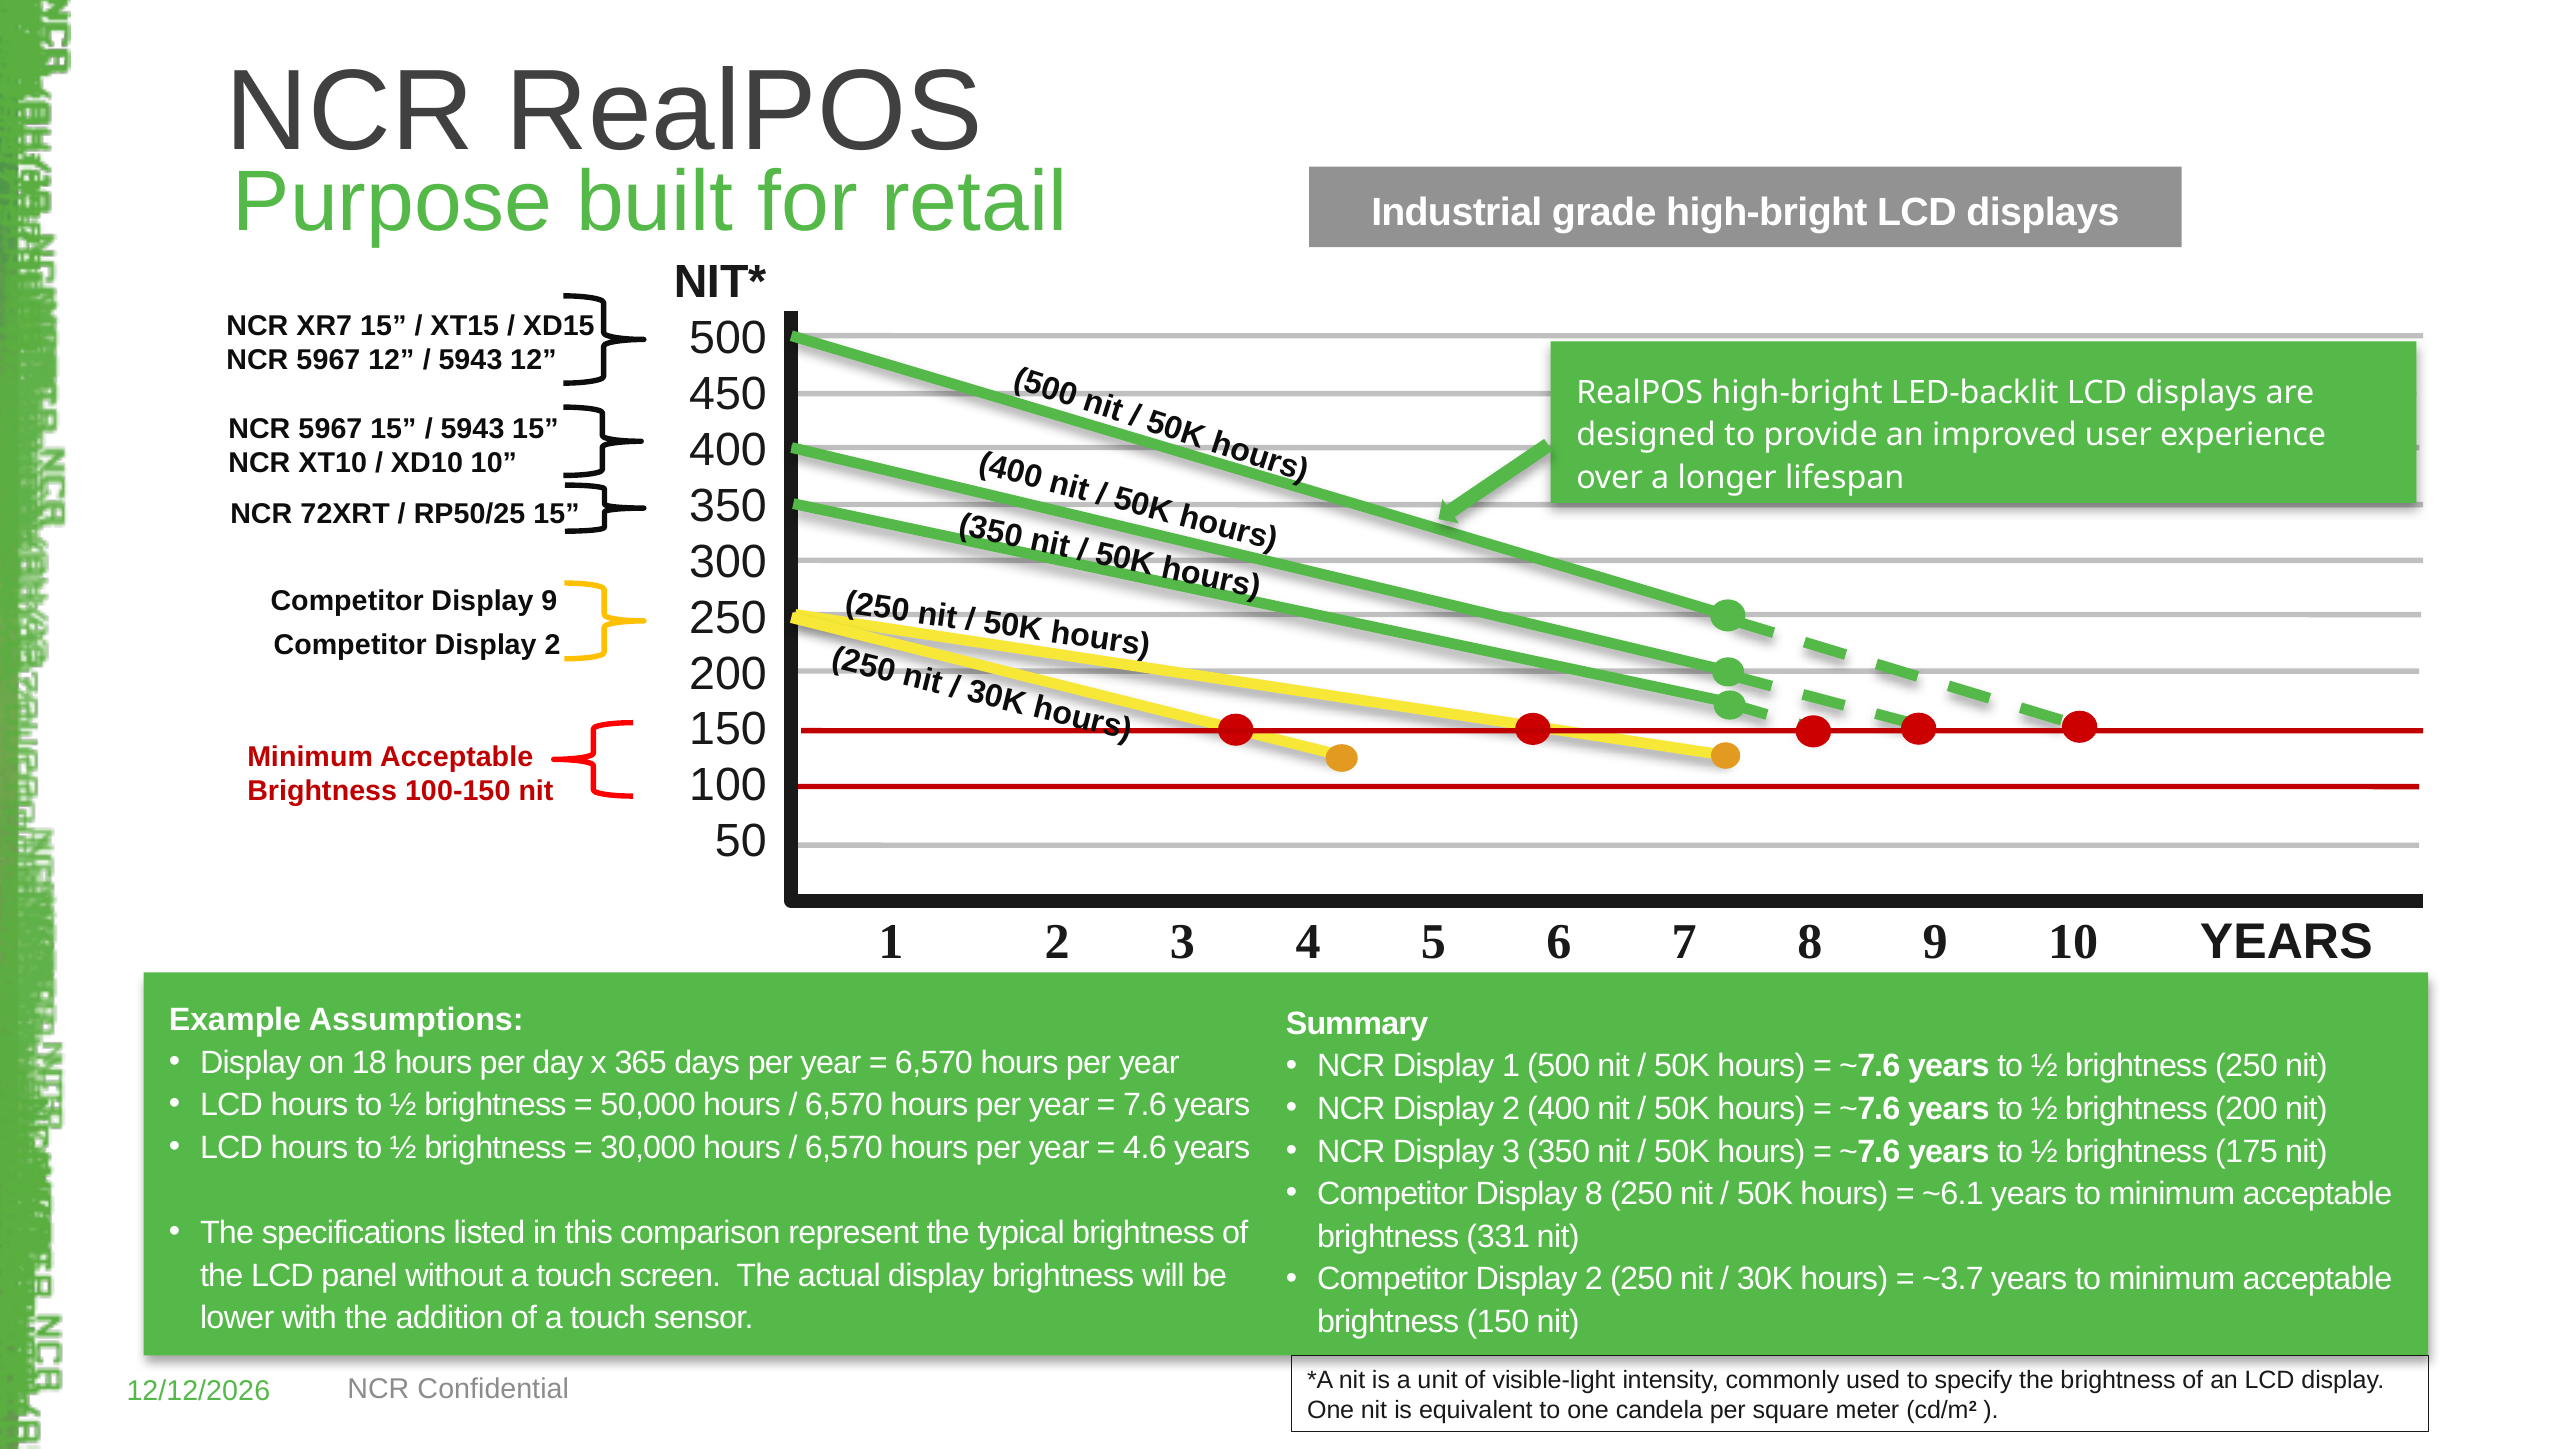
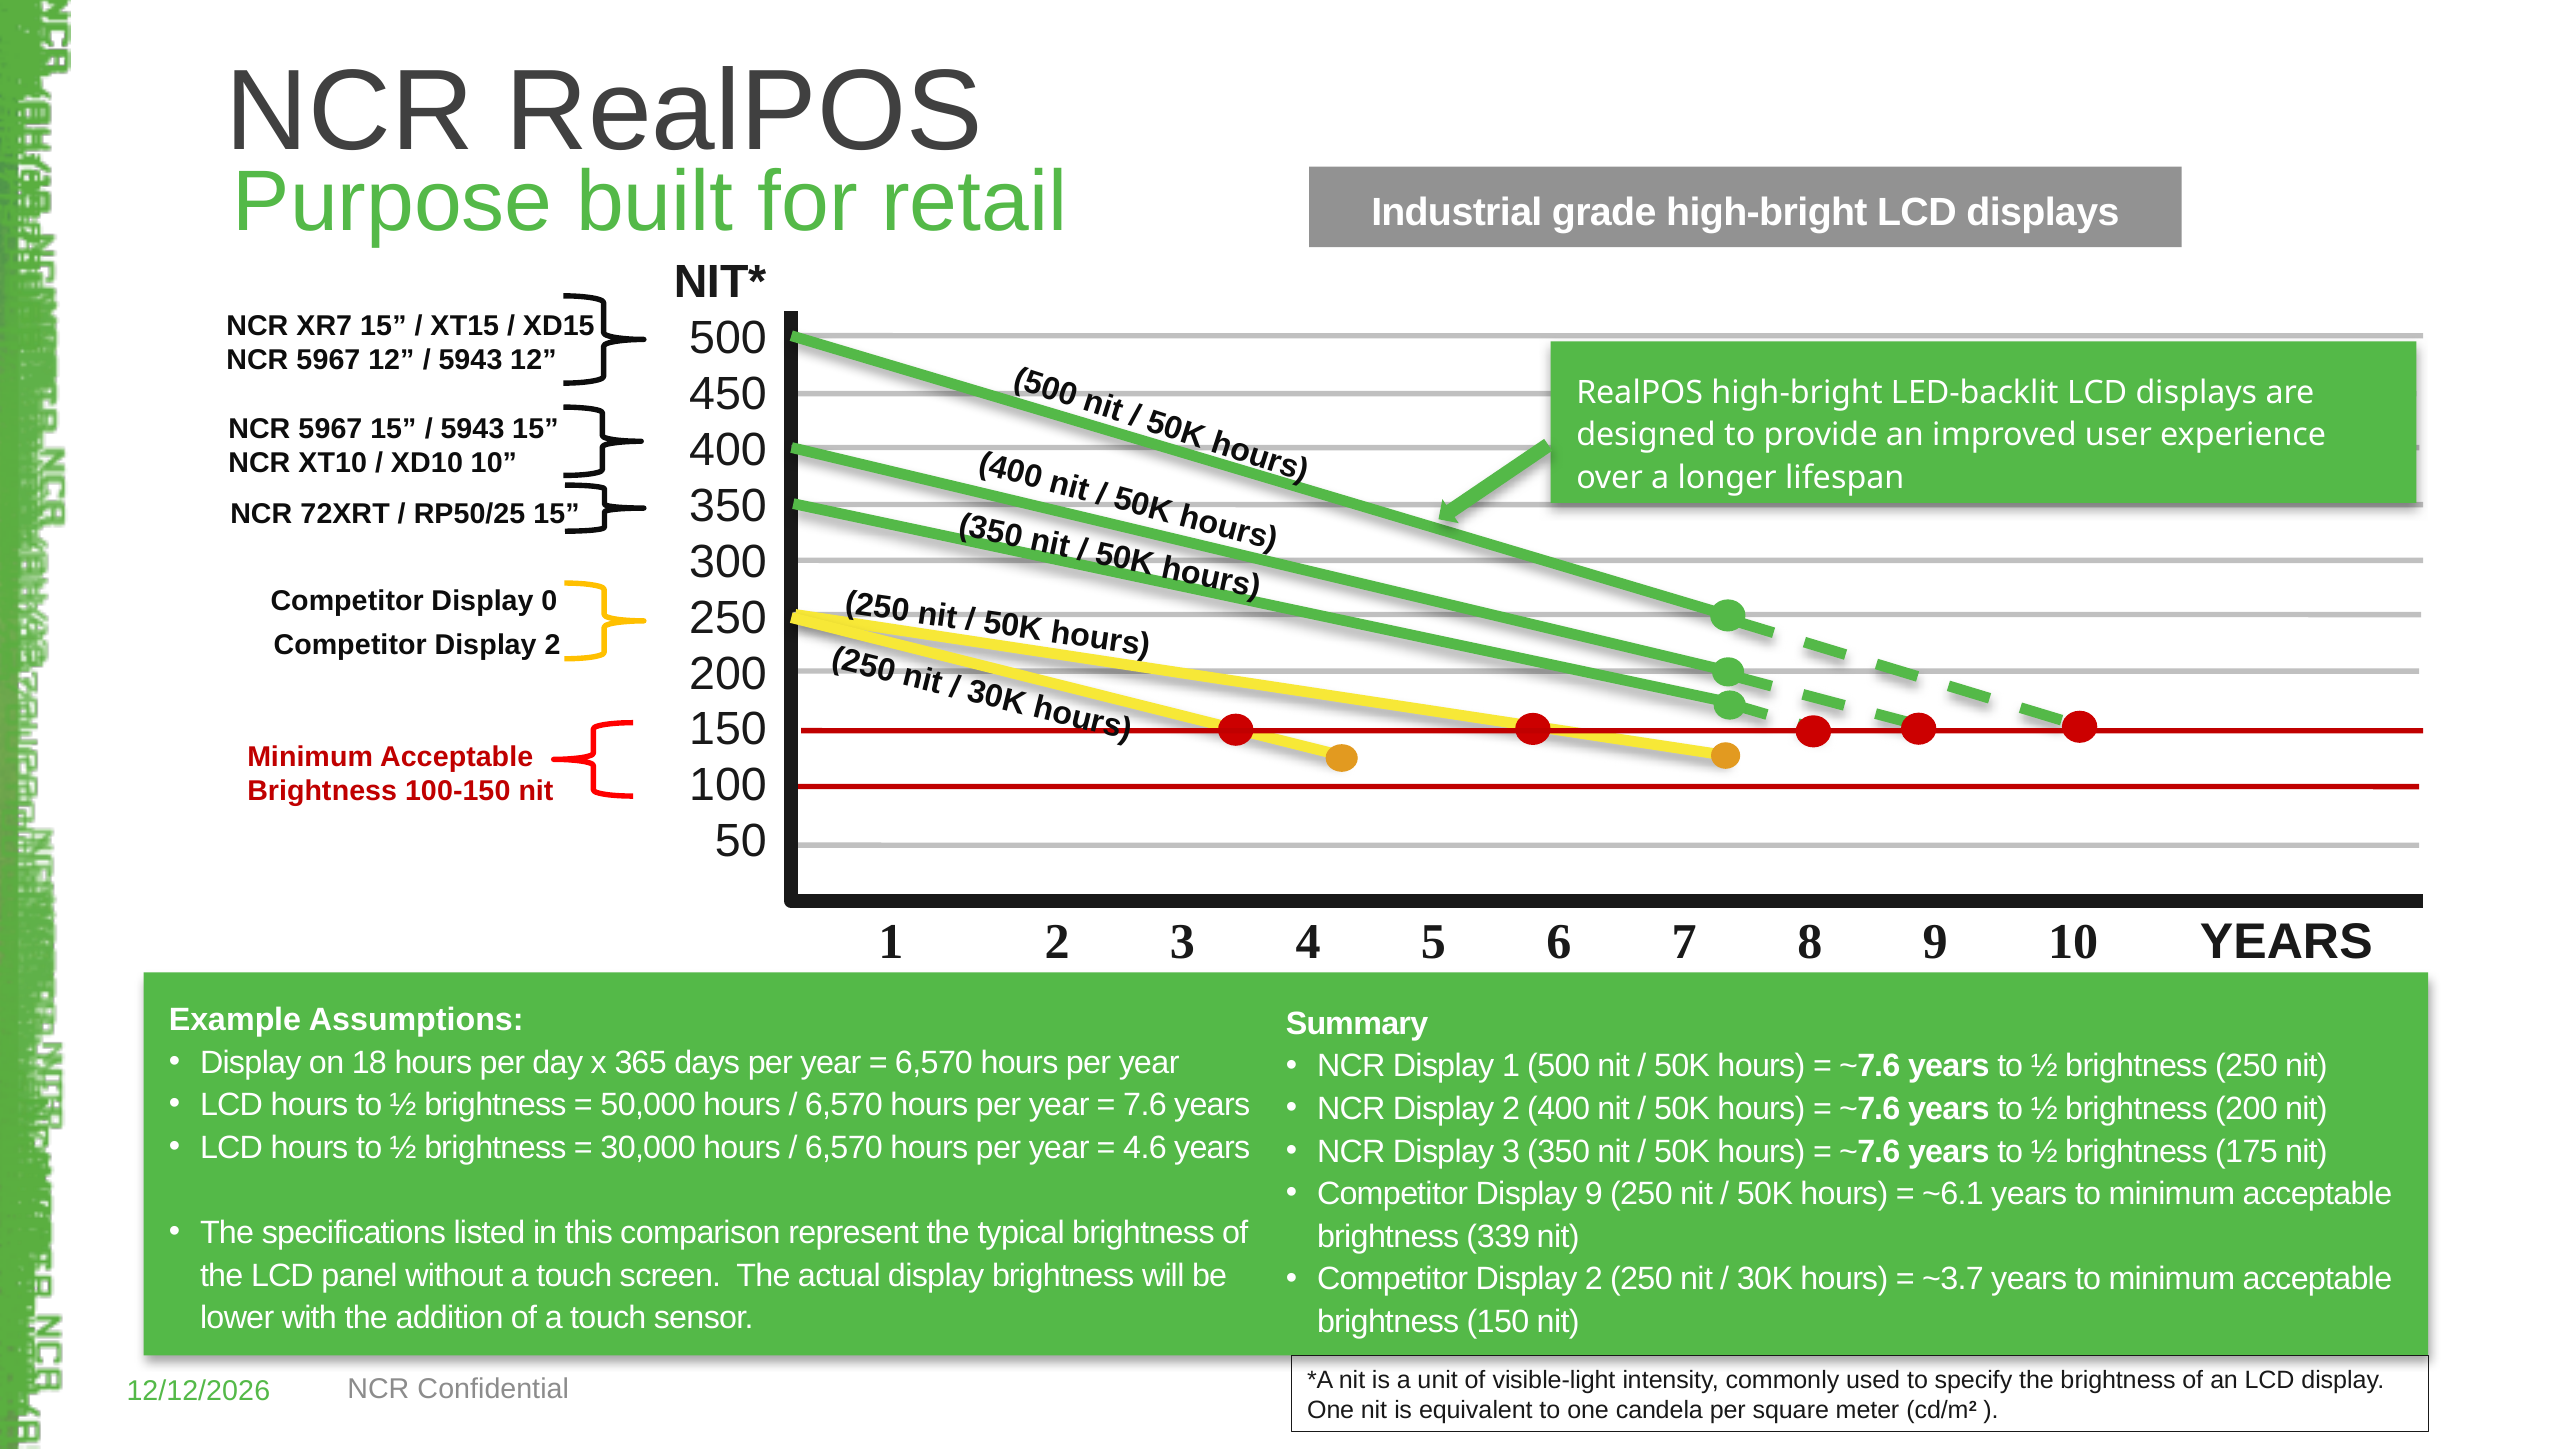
Display 9: 9 -> 0 (549, 602)
Display 8: 8 -> 9 (1594, 1194)
331: 331 -> 339 (1498, 1237)
